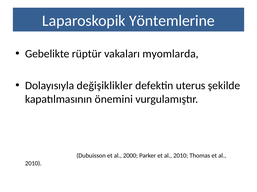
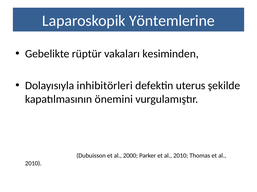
myomlarda: myomlarda -> kesiminden (171, 54)
değişiklikler: değişiklikler -> inhibitörleri (105, 86)
